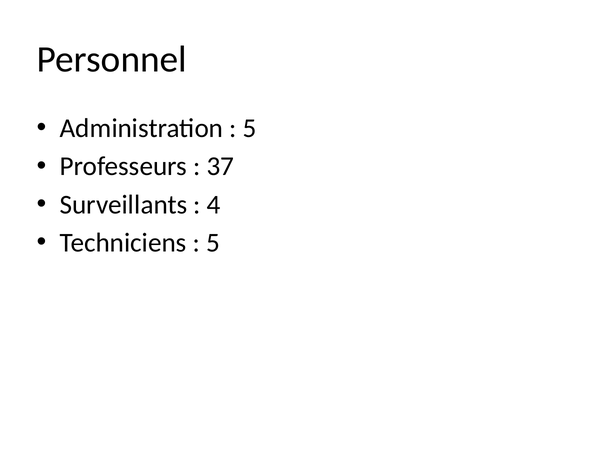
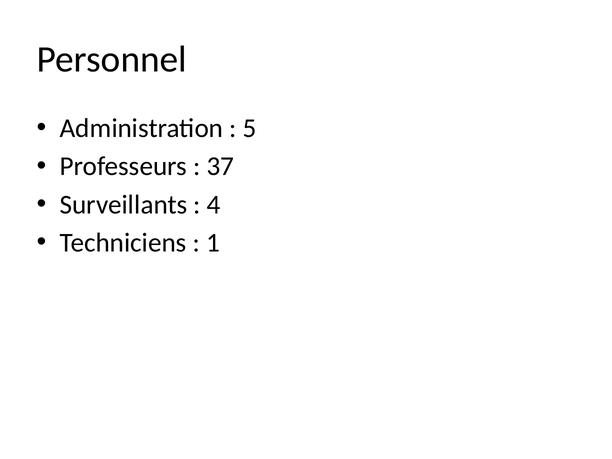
5: 5 -> 1 (213, 243)
